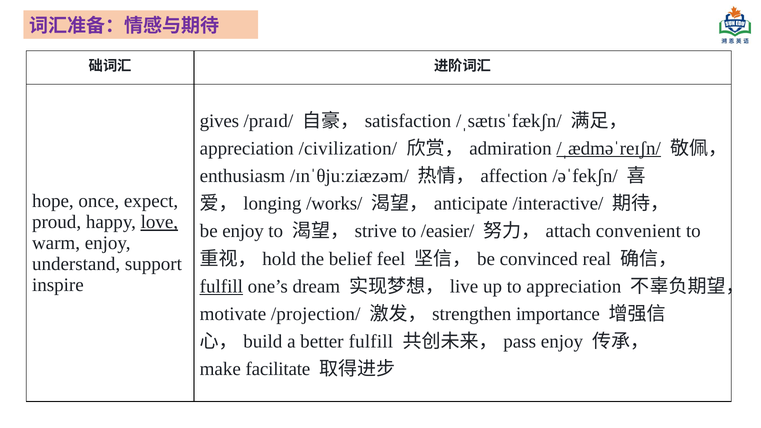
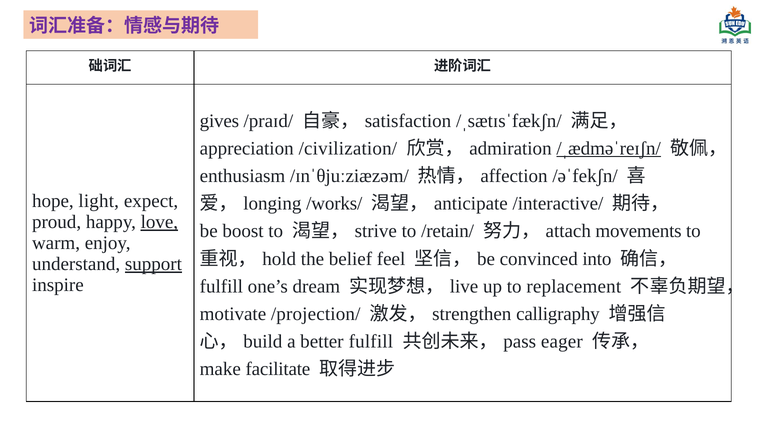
once: once -> light (99, 201)
be enjoy: enjoy -> boost (243, 231)
/easier/: /easier/ -> /retain/ (448, 231)
convenient: convenient -> movements (639, 231)
real: real -> into (597, 259)
support underline: none -> present (153, 264)
fulfill underline: present -> none (221, 286)
to appreciation: appreciation -> replacement (574, 286)
importance: importance -> calligraphy (558, 314)
enjoy: enjoy -> eager (562, 342)
